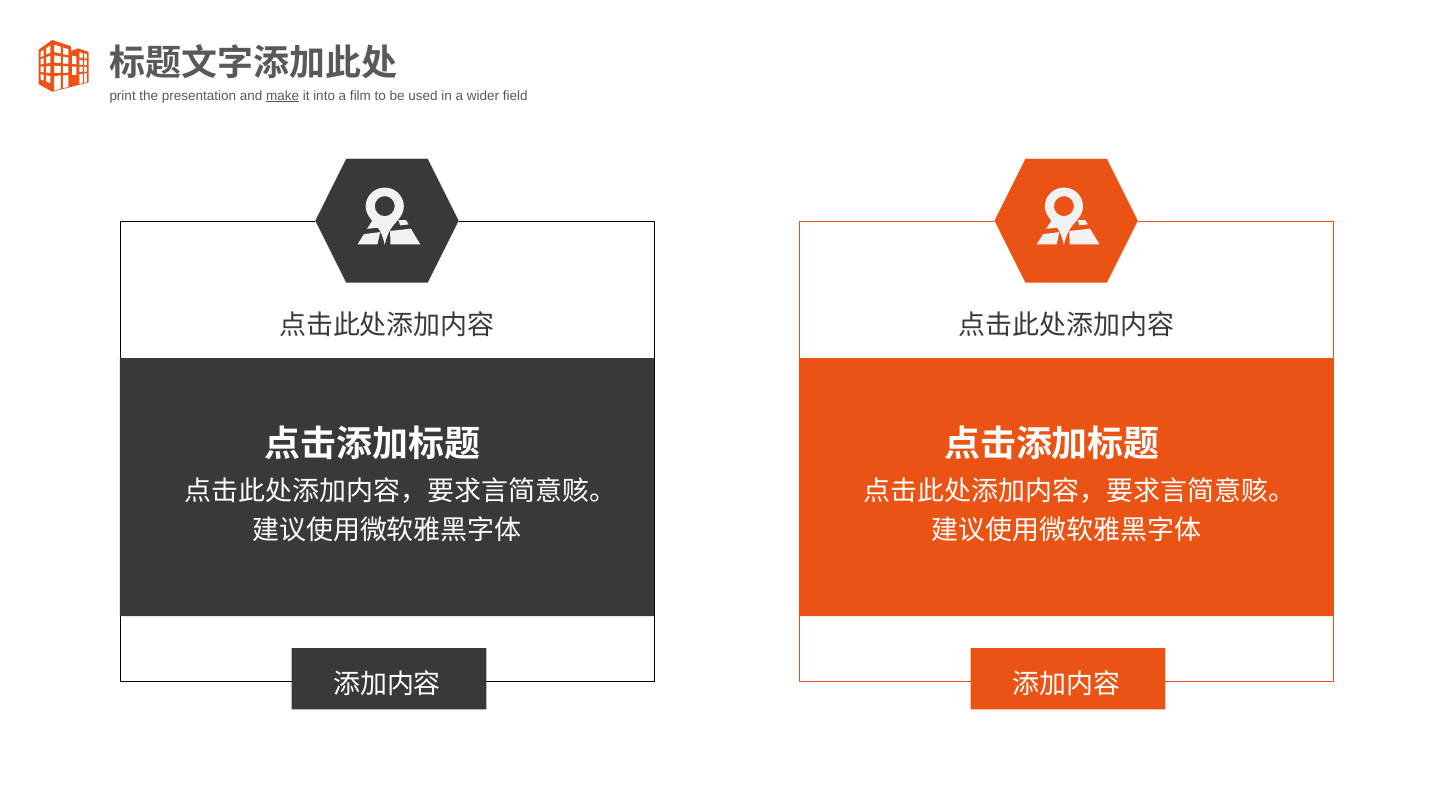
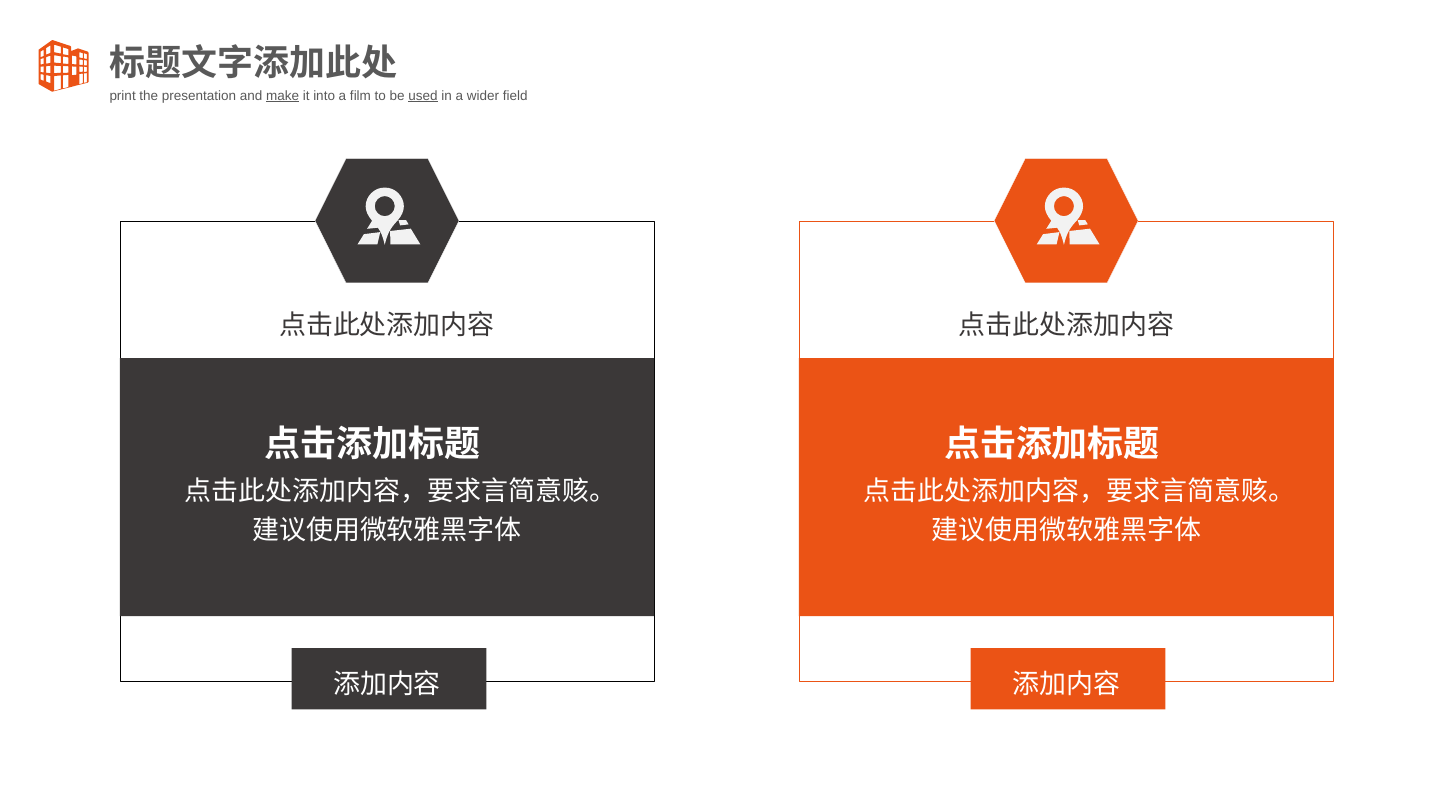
used underline: none -> present (423, 96)
